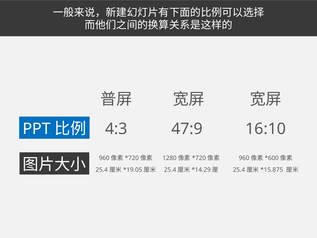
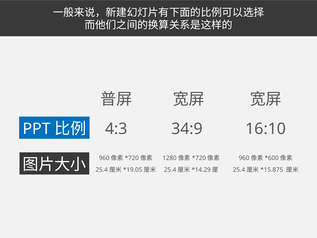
47:9: 47:9 -> 34:9 (187, 129)
